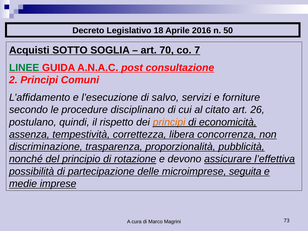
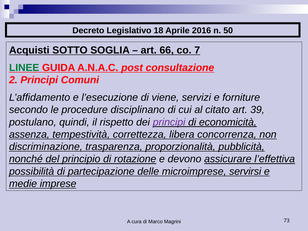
70: 70 -> 66 (167, 50)
salvo: salvo -> viene (165, 97)
26: 26 -> 39 (257, 110)
principi colour: orange -> purple (169, 122)
seguita: seguita -> servirsi (245, 171)
